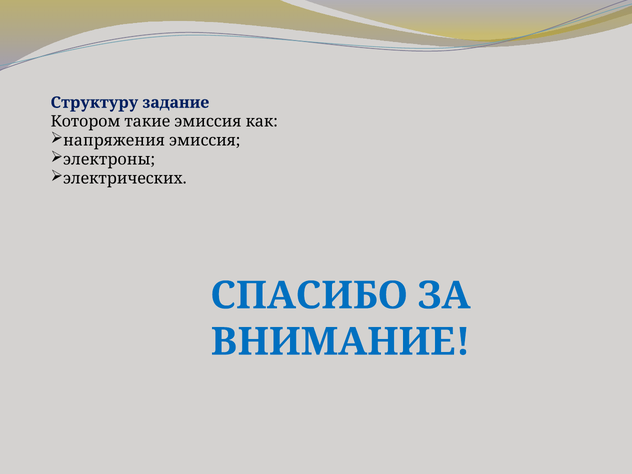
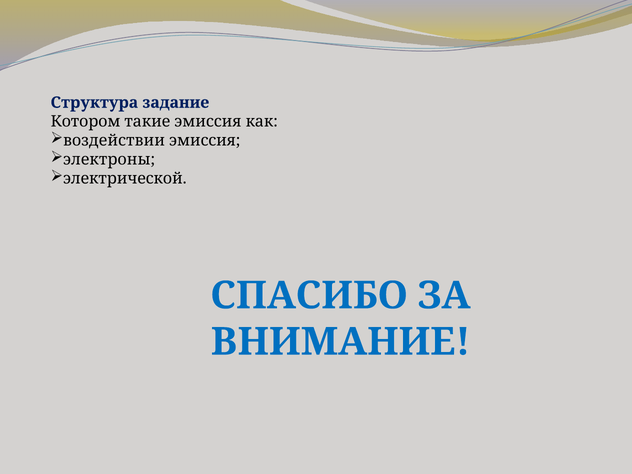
Структуру: Структуру -> Структура (94, 103)
напряжения: напряжения -> воздействии (114, 140)
электрических: электрических -> электрической (125, 178)
